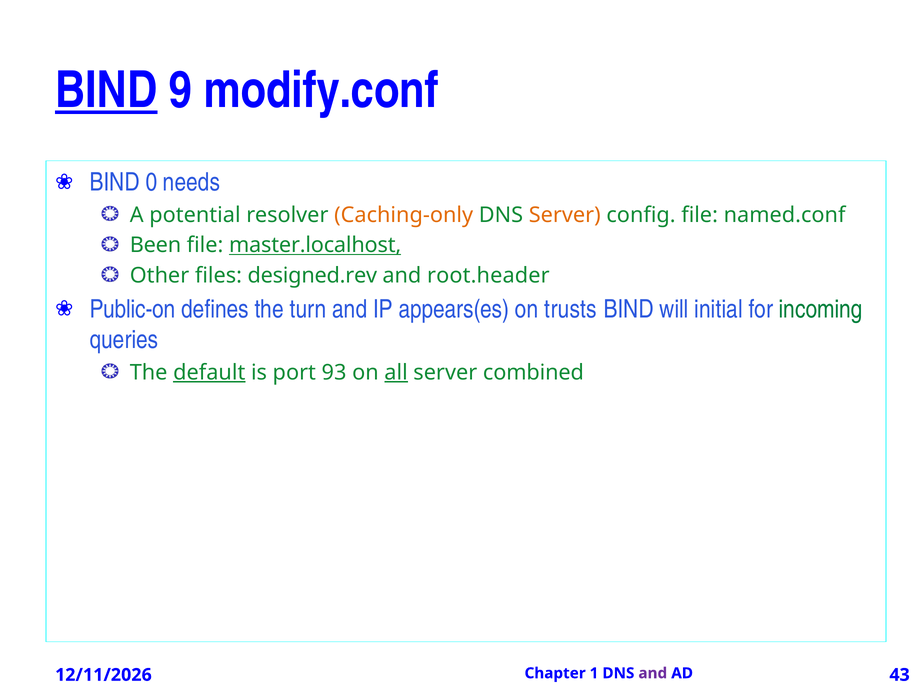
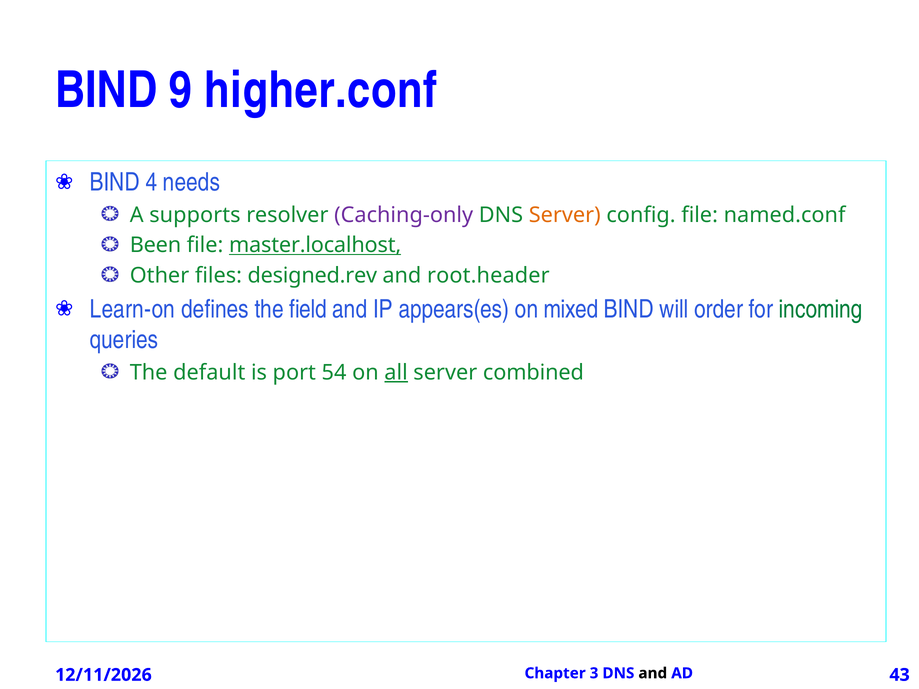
BIND underline: present -> none (106, 90)
modify.conf: modify.conf -> higher.conf (321, 90)
0: 0 -> 4 (151, 183)
potential: potential -> supports (195, 215)
Caching-only colour: orange -> purple (404, 215)
Public-on: Public-on -> Learn-on (132, 309)
turn: turn -> field (308, 309)
trusts: trusts -> mixed (571, 309)
initial: initial -> order (719, 309)
default underline: present -> none (209, 373)
93: 93 -> 54 (334, 373)
1: 1 -> 3 (594, 673)
and colour: purple -> black (653, 673)
